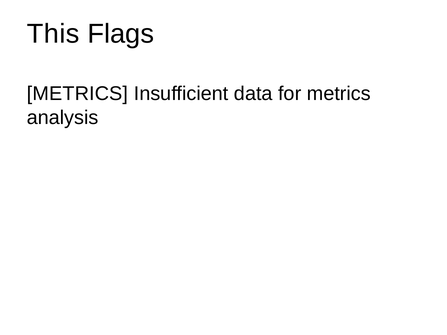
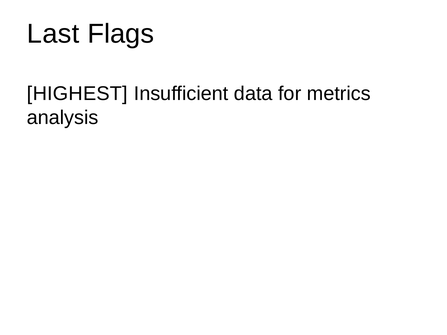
This: This -> Last (53, 34)
METRICS: METRICS -> HIGHEST (77, 94)
